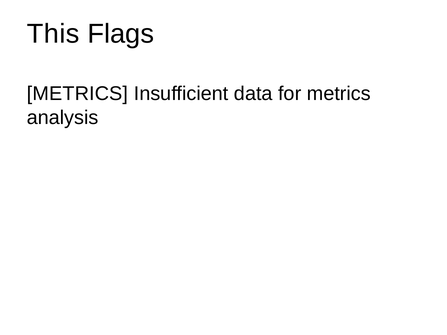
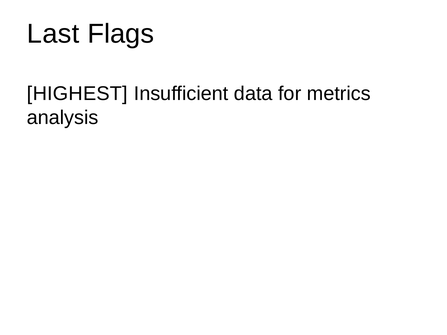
This: This -> Last (53, 34)
METRICS: METRICS -> HIGHEST (77, 94)
